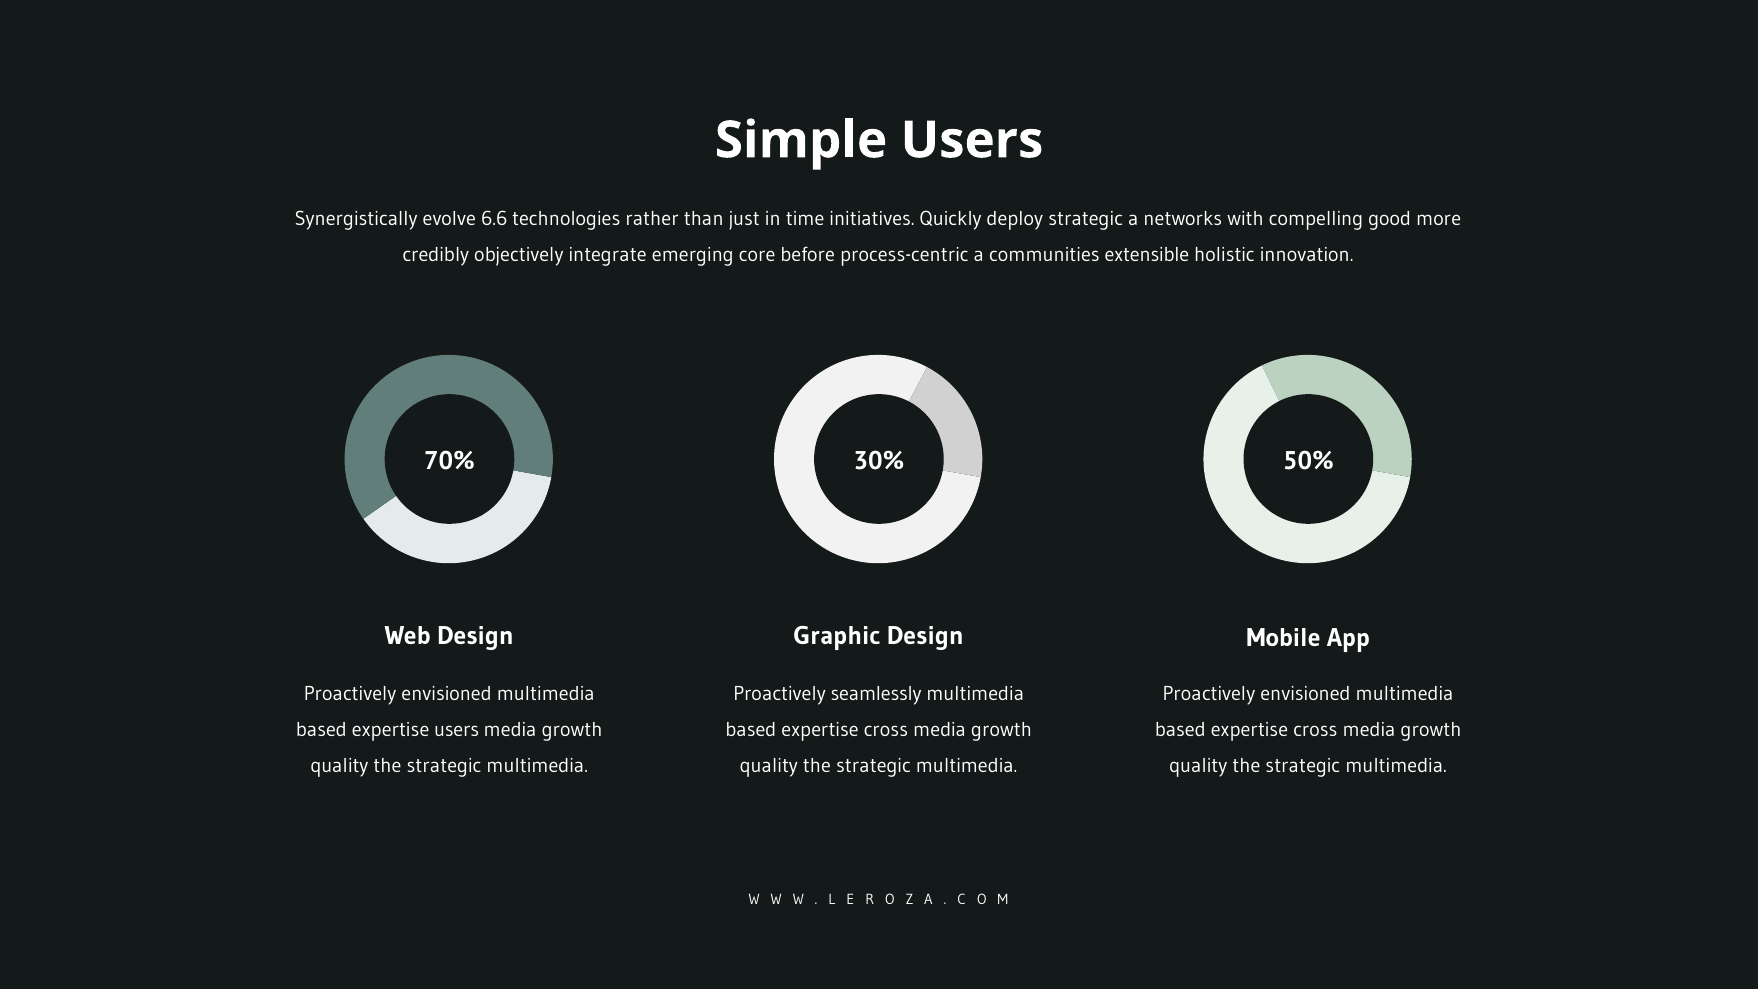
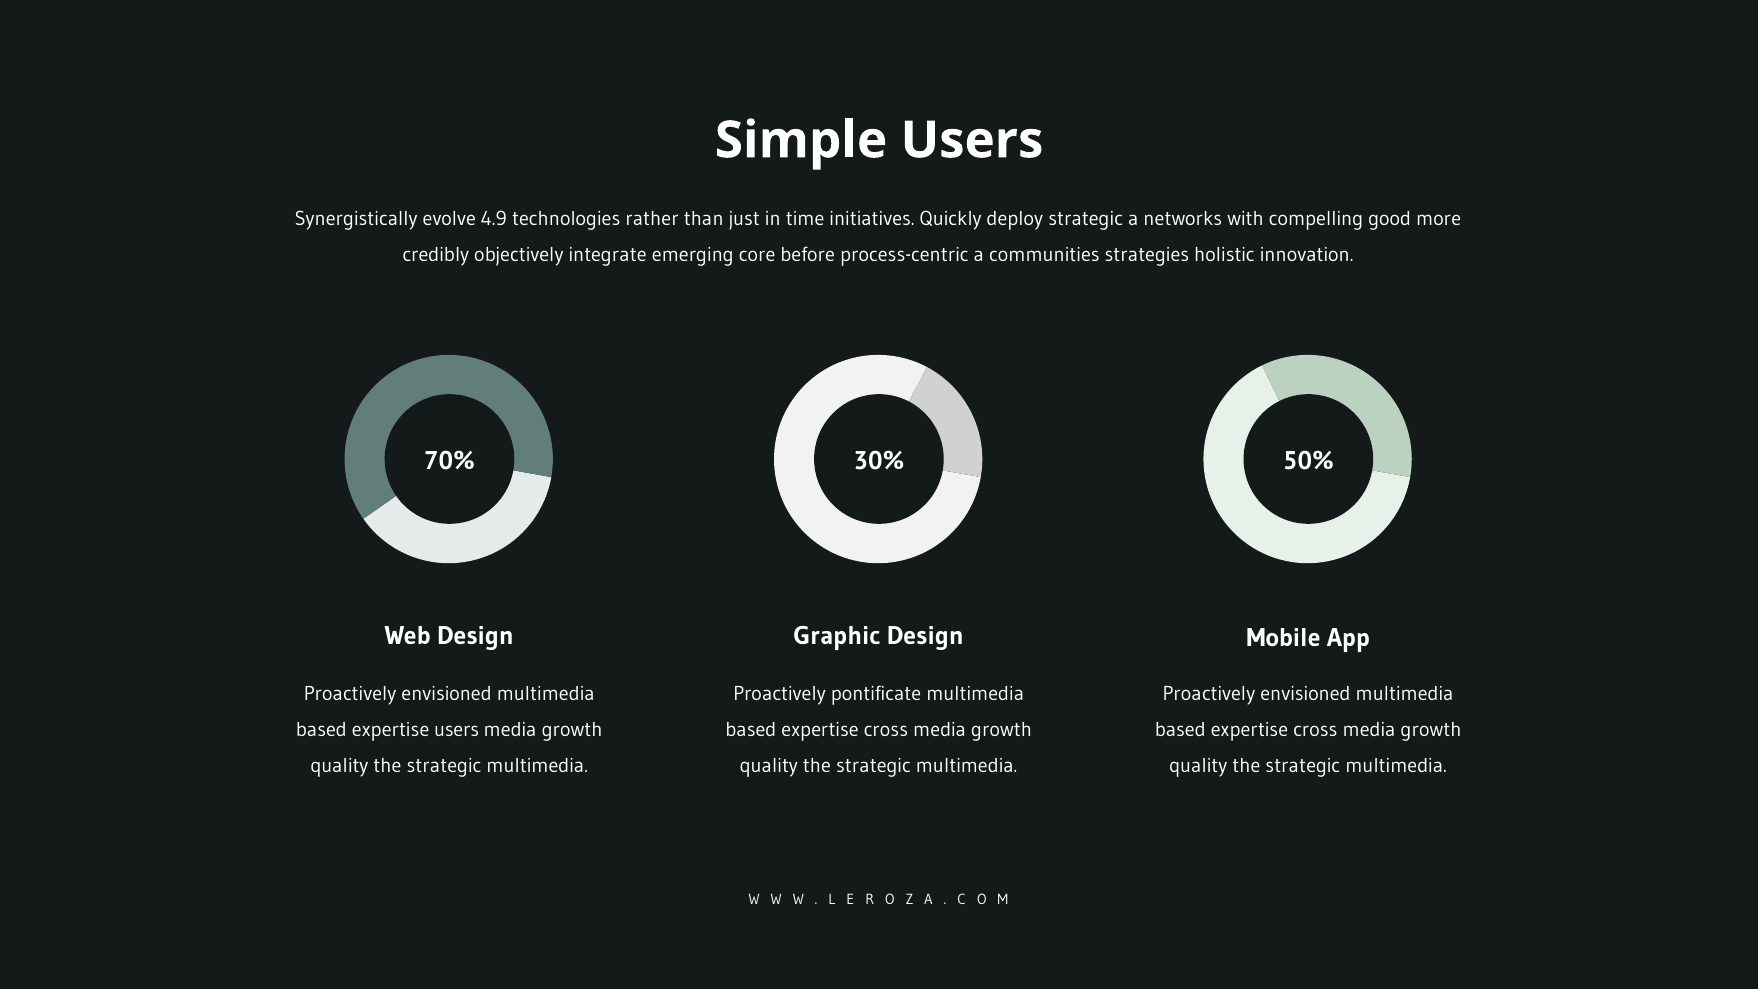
6.6: 6.6 -> 4.9 (494, 218)
extensible: extensible -> strategies (1147, 255)
seamlessly: seamlessly -> pontificate (876, 694)
